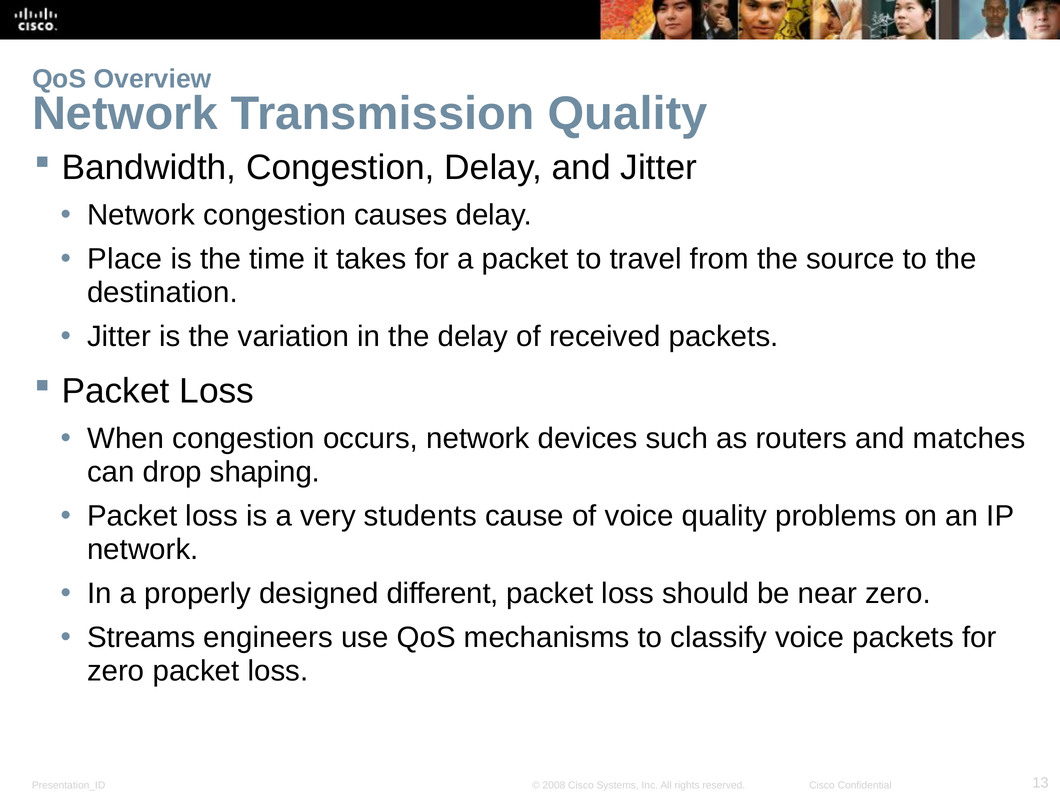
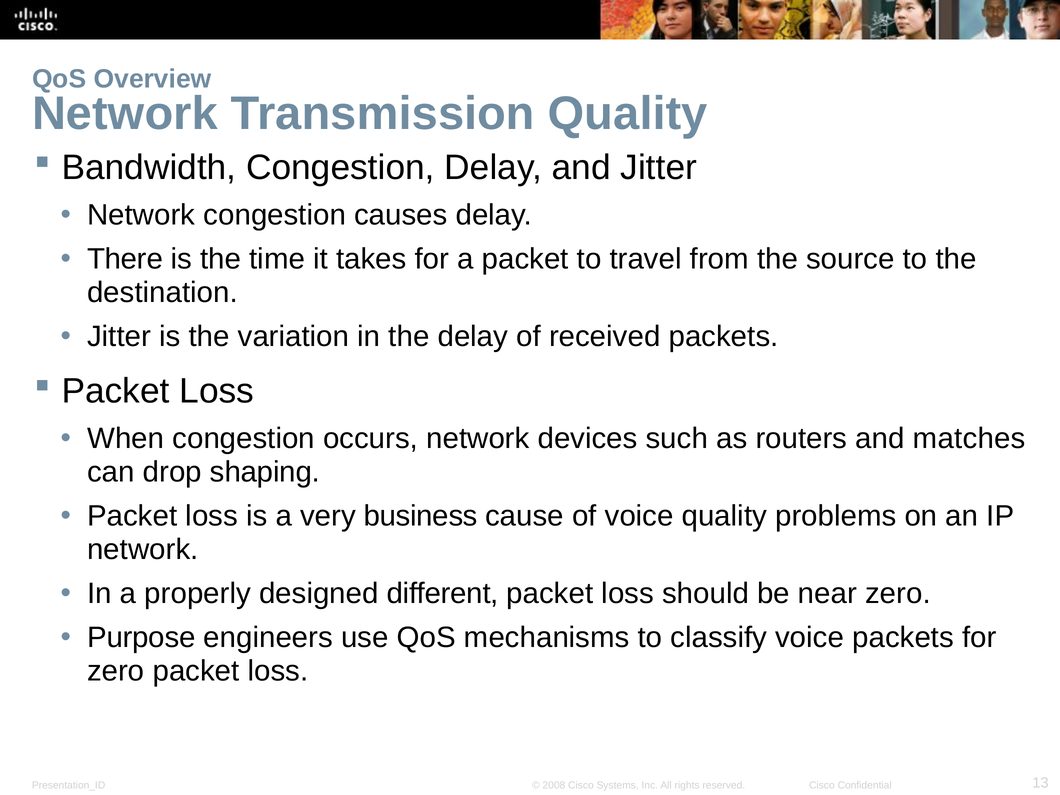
Place: Place -> There (125, 259)
students: students -> business (421, 516)
Streams: Streams -> Purpose (141, 637)
